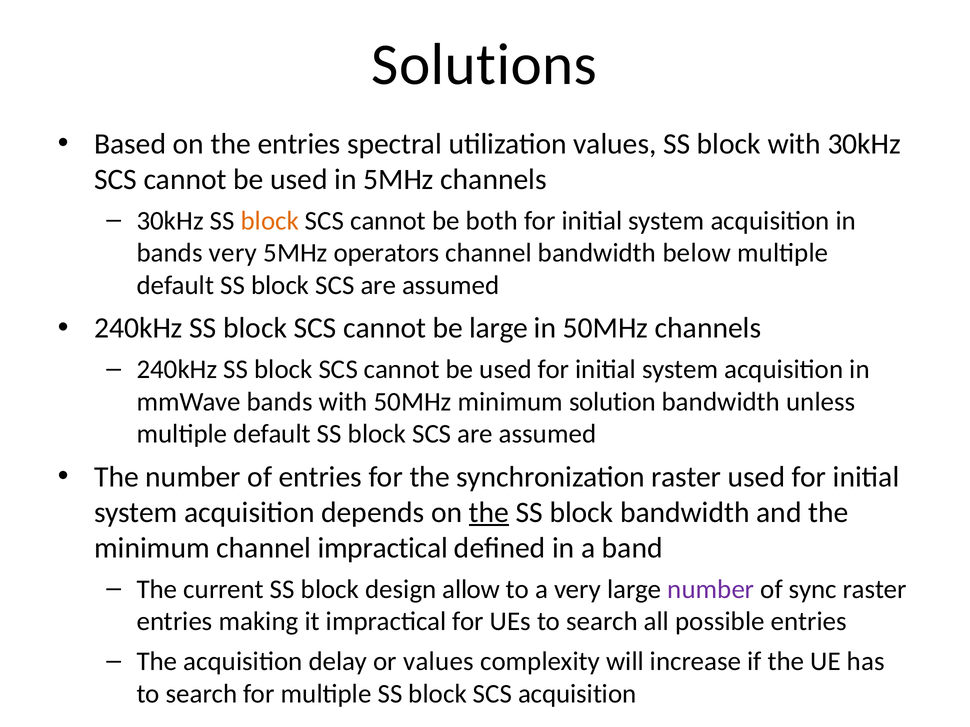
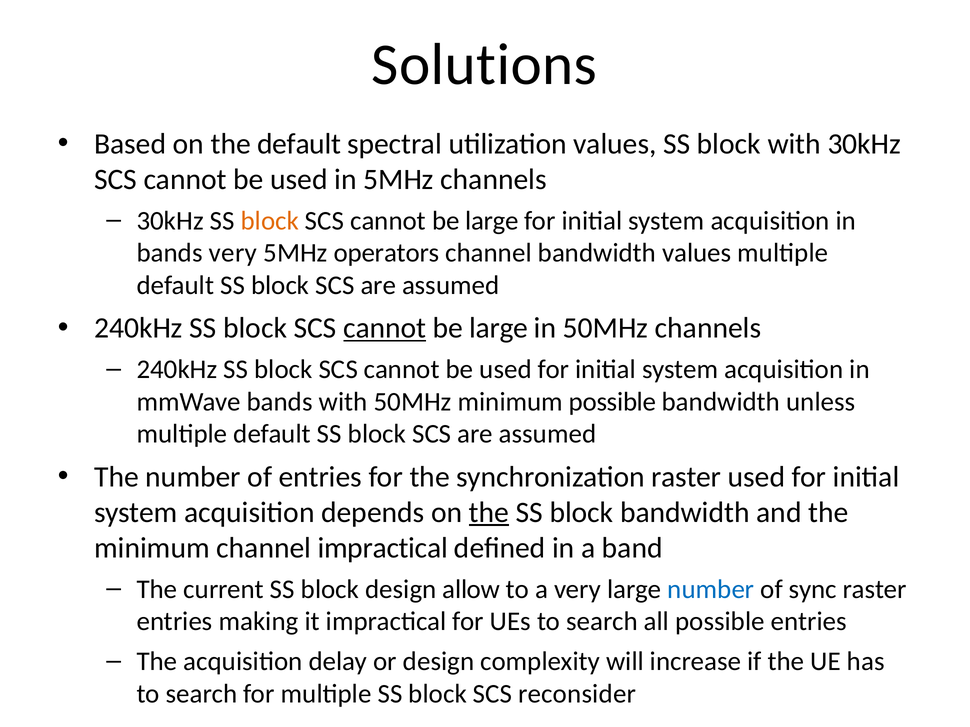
the entries: entries -> default (299, 144)
both: both -> large (492, 221)
bandwidth below: below -> values (697, 253)
cannot underline: none -> present (385, 328)
minimum solution: solution -> possible (612, 402)
number colour: purple -> blue (711, 590)
or values: values -> design (439, 662)
SCS acquisition: acquisition -> reconsider (577, 694)
